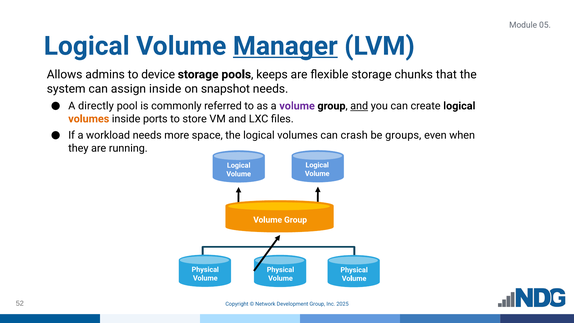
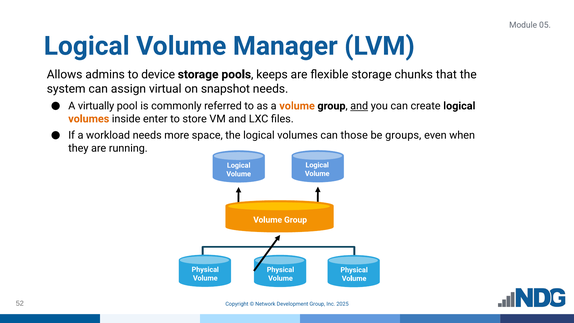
Manager underline: present -> none (285, 46)
assign inside: inside -> virtual (165, 89)
directly: directly -> virtually (96, 106)
volume colour: purple -> orange (297, 106)
ports: ports -> enter (155, 119)
crash: crash -> those (354, 135)
